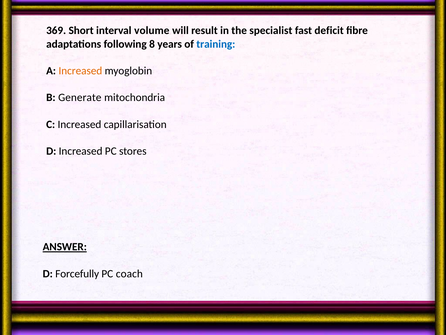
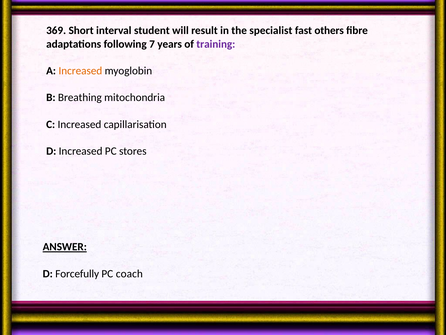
volume: volume -> student (152, 31)
deficit: deficit -> others (329, 31)
8: 8 -> 7 (152, 44)
training colour: blue -> purple (216, 44)
Generate: Generate -> Breathing (80, 97)
